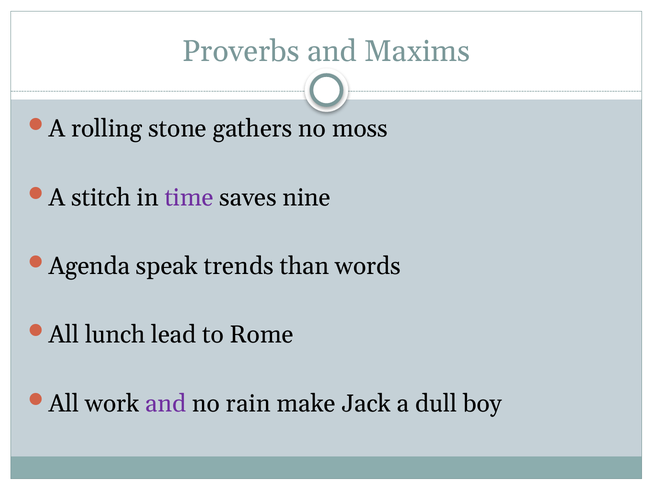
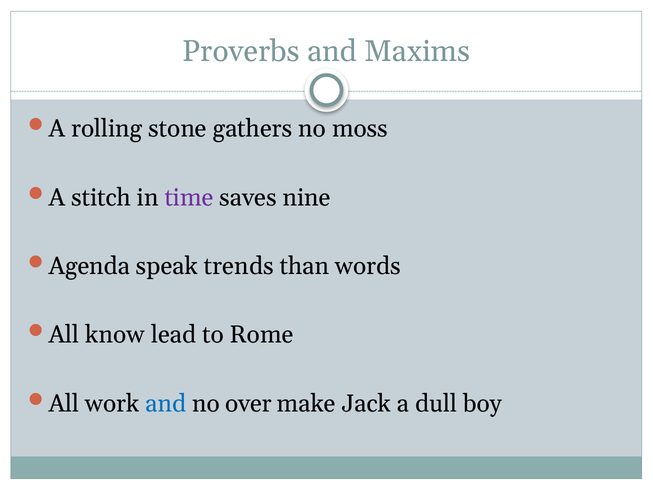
lunch: lunch -> know (115, 335)
and colour: purple -> blue (166, 403)
rain: rain -> over (248, 403)
